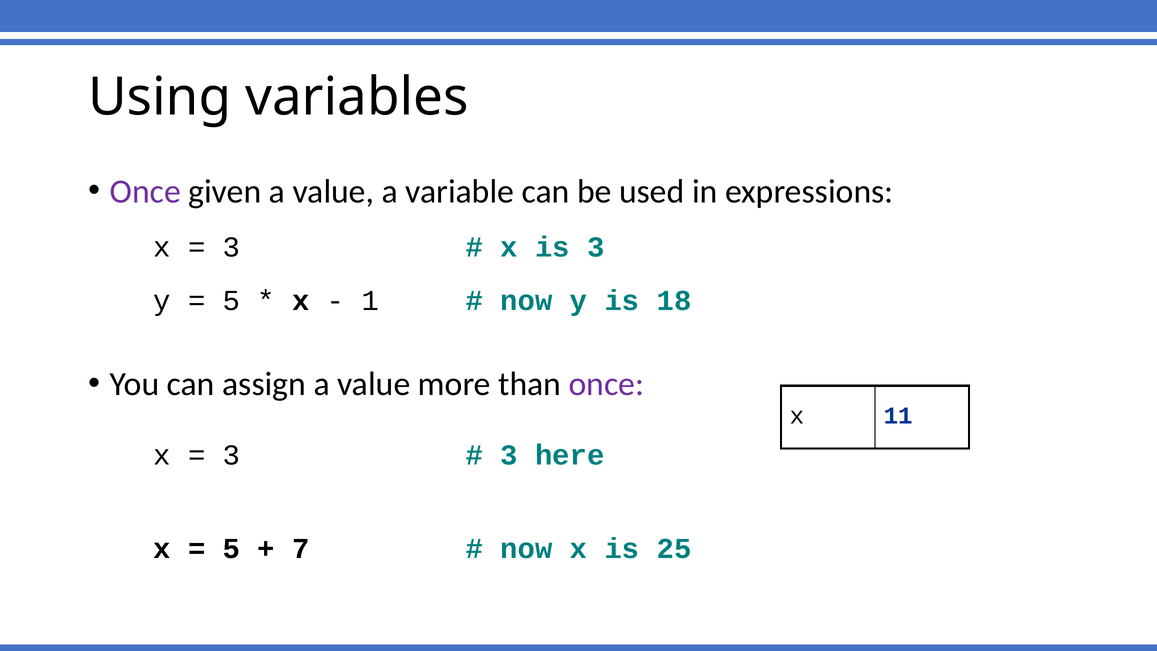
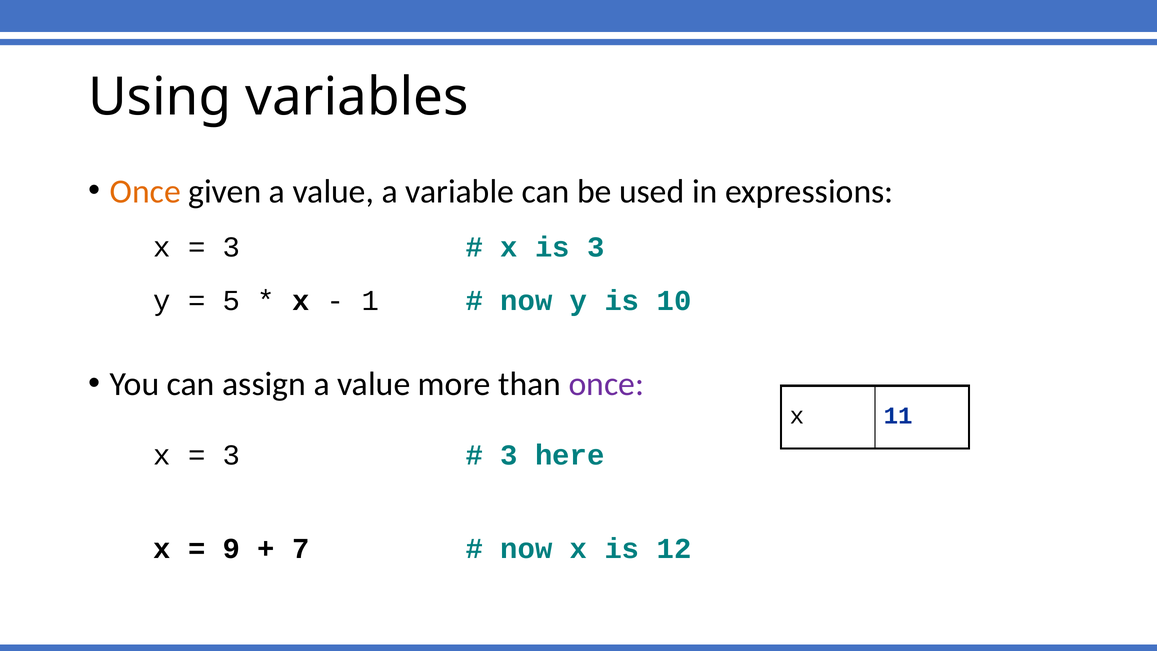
Once colour: purple -> orange (145, 191)
18: 18 -> 10 (674, 301)
5: 5 -> 9 (231, 549)
25: 25 -> 12 (674, 549)
